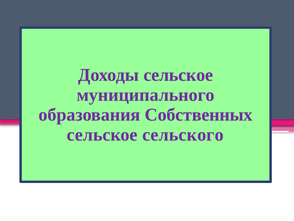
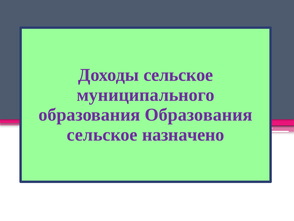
образования Собственных: Собственных -> Образования (199, 115)
сельского: сельского -> назначено (183, 134)
